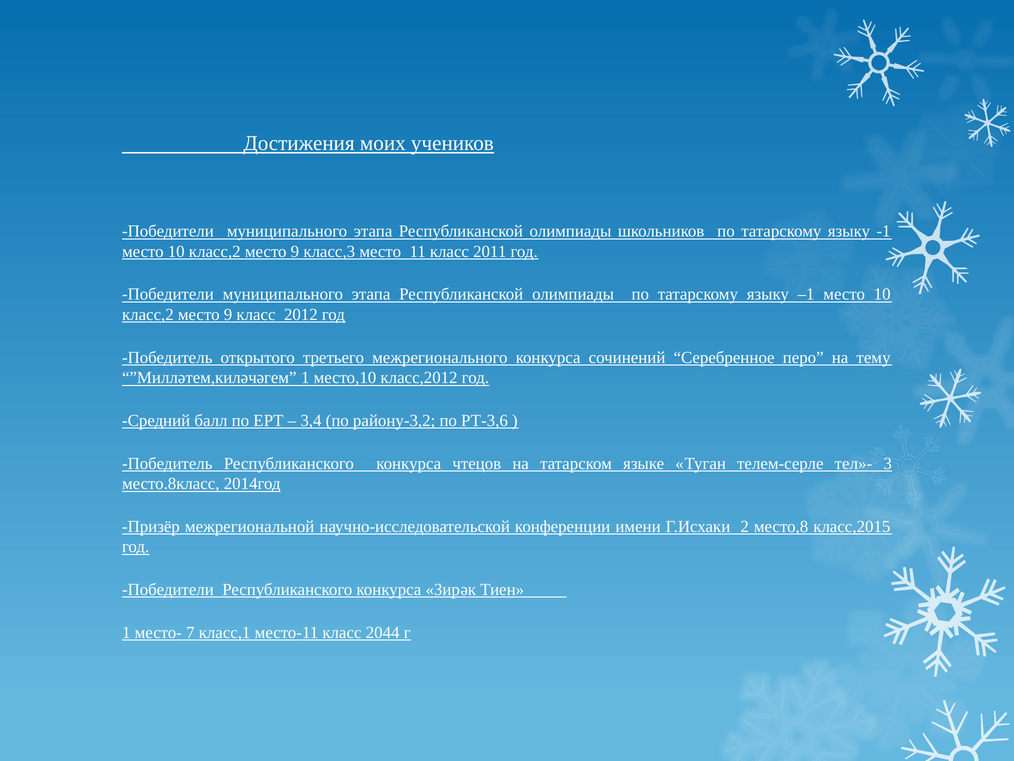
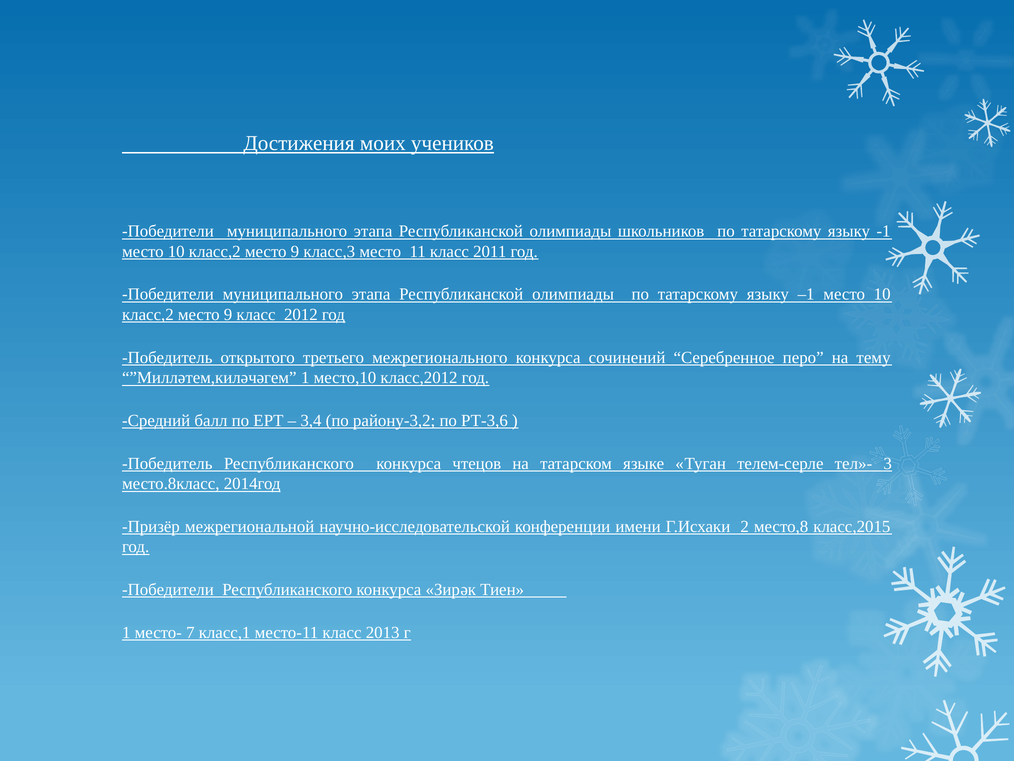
2044: 2044 -> 2013 (383, 632)
